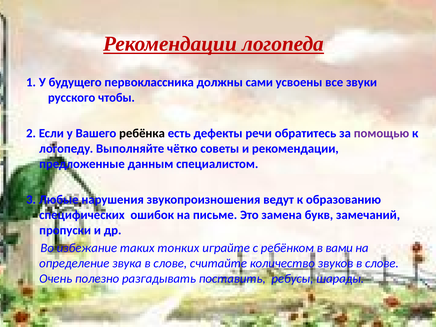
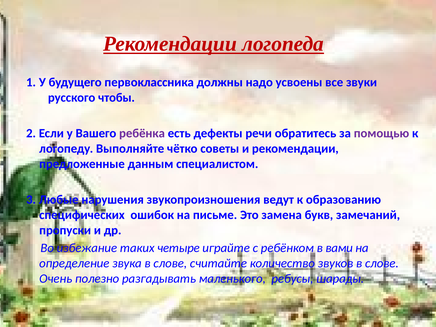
сами: сами -> надо (259, 82)
ребёнка colour: black -> purple (142, 133)
тонких: тонких -> четыре (178, 248)
поставить: поставить -> маленького (232, 279)
